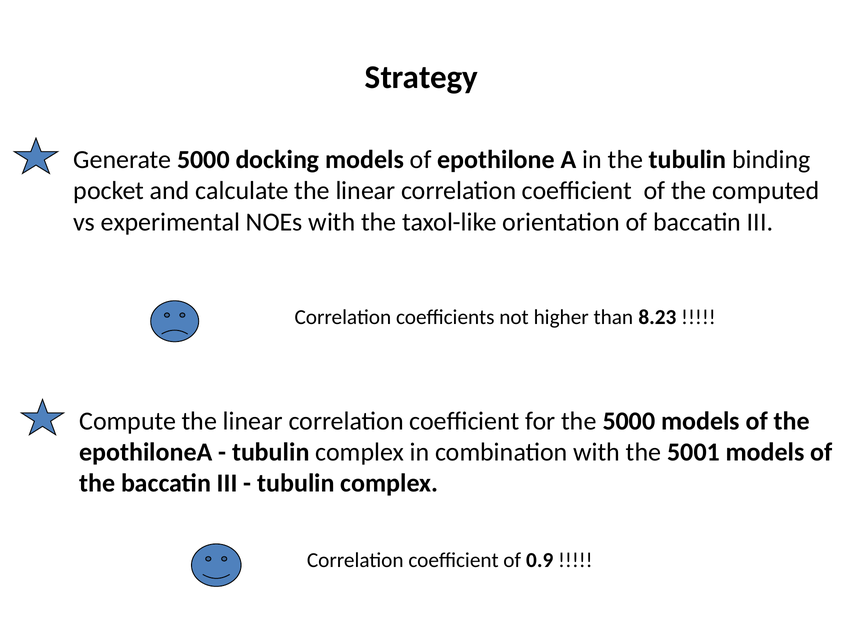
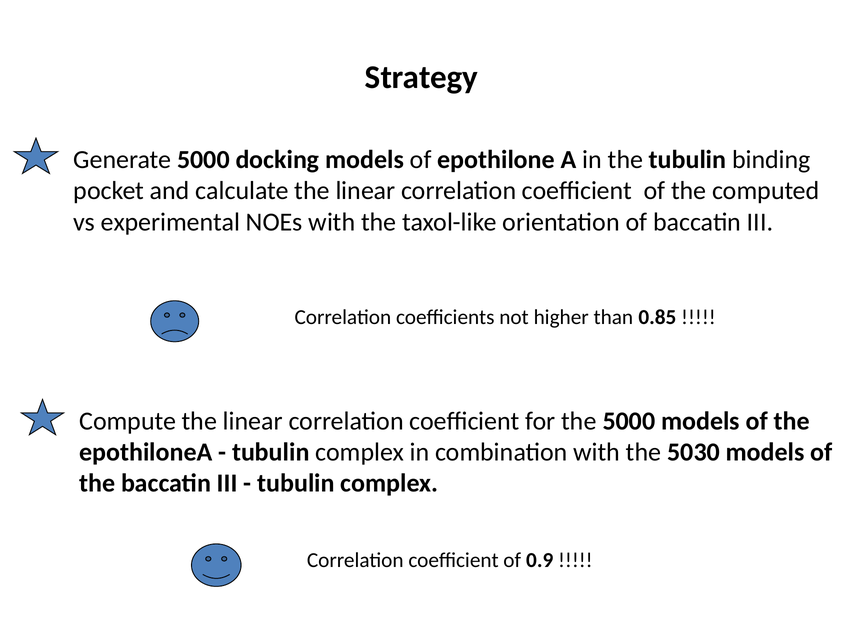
8.23: 8.23 -> 0.85 (657, 317)
5001: 5001 -> 5030 (694, 452)
